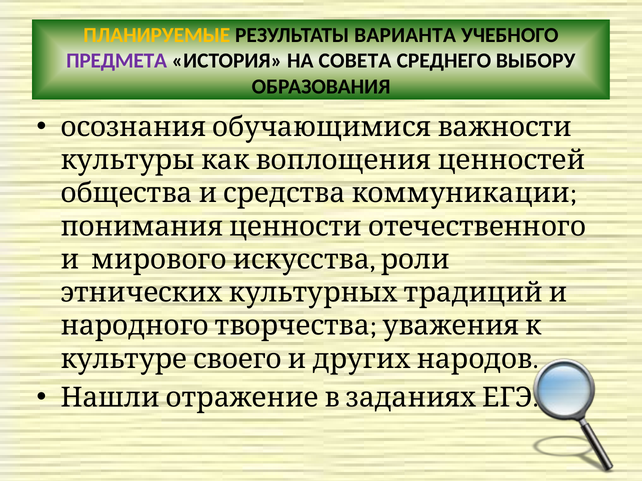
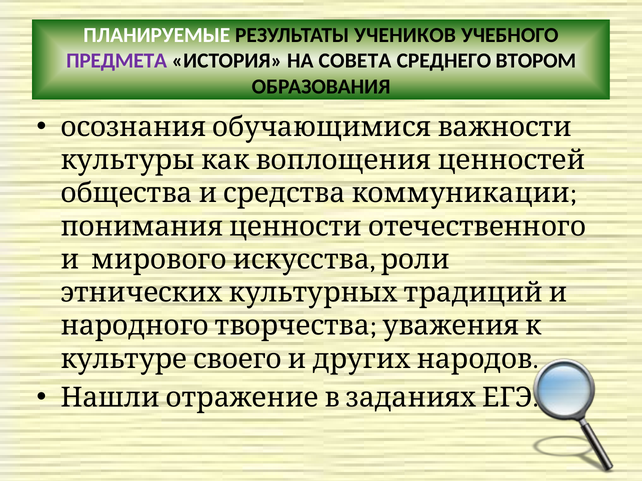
ПЛАНИРУЕМЫЕ colour: yellow -> white (157, 35)
ВАРИАНТА: ВАРИАНТА -> УЧЕНИКОВ (405, 35)
ВЫБОРУ: ВЫБОРУ -> ВТОРОМ (536, 61)
